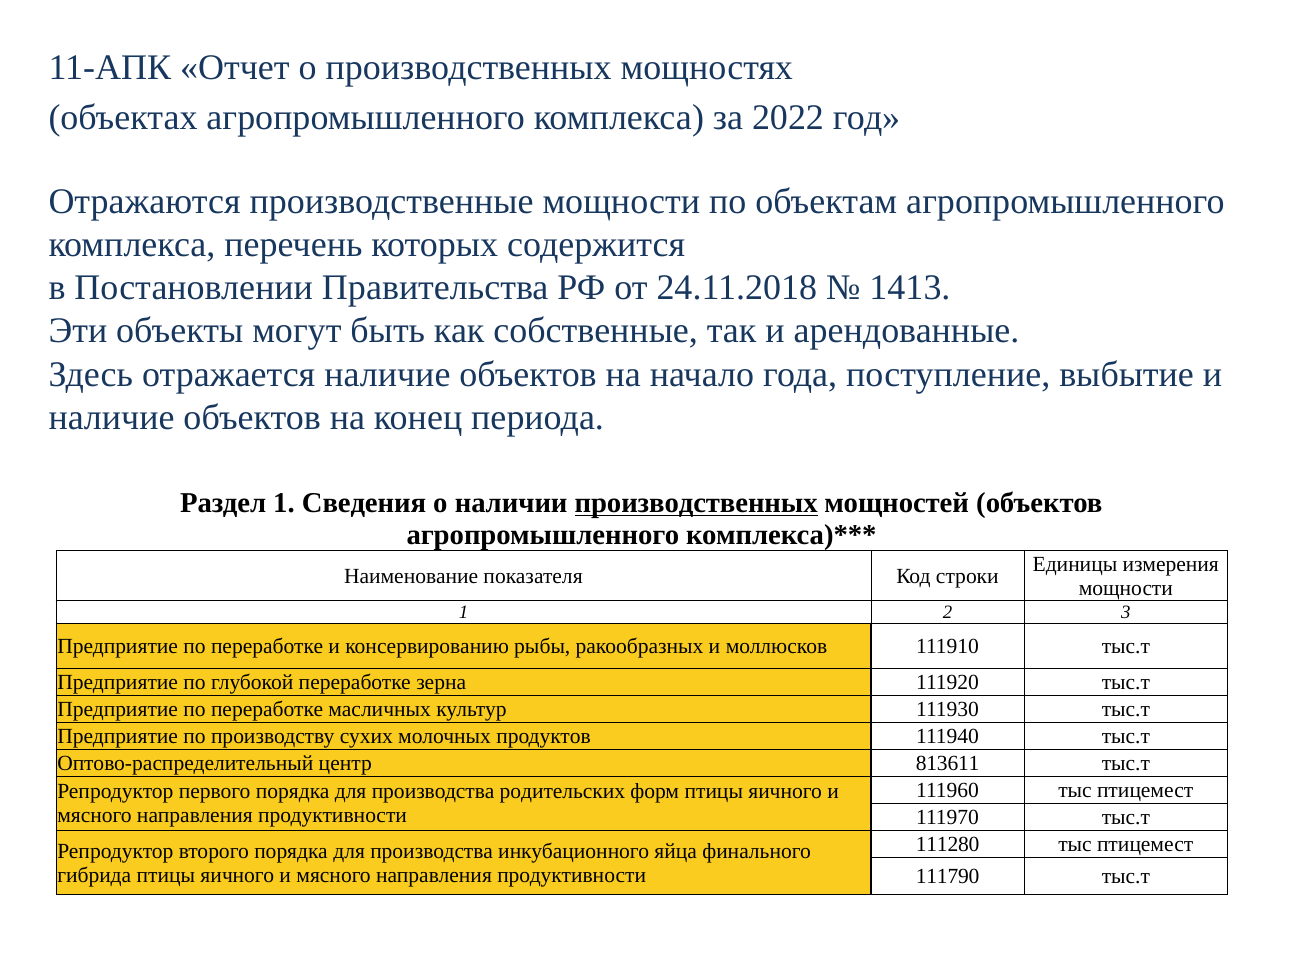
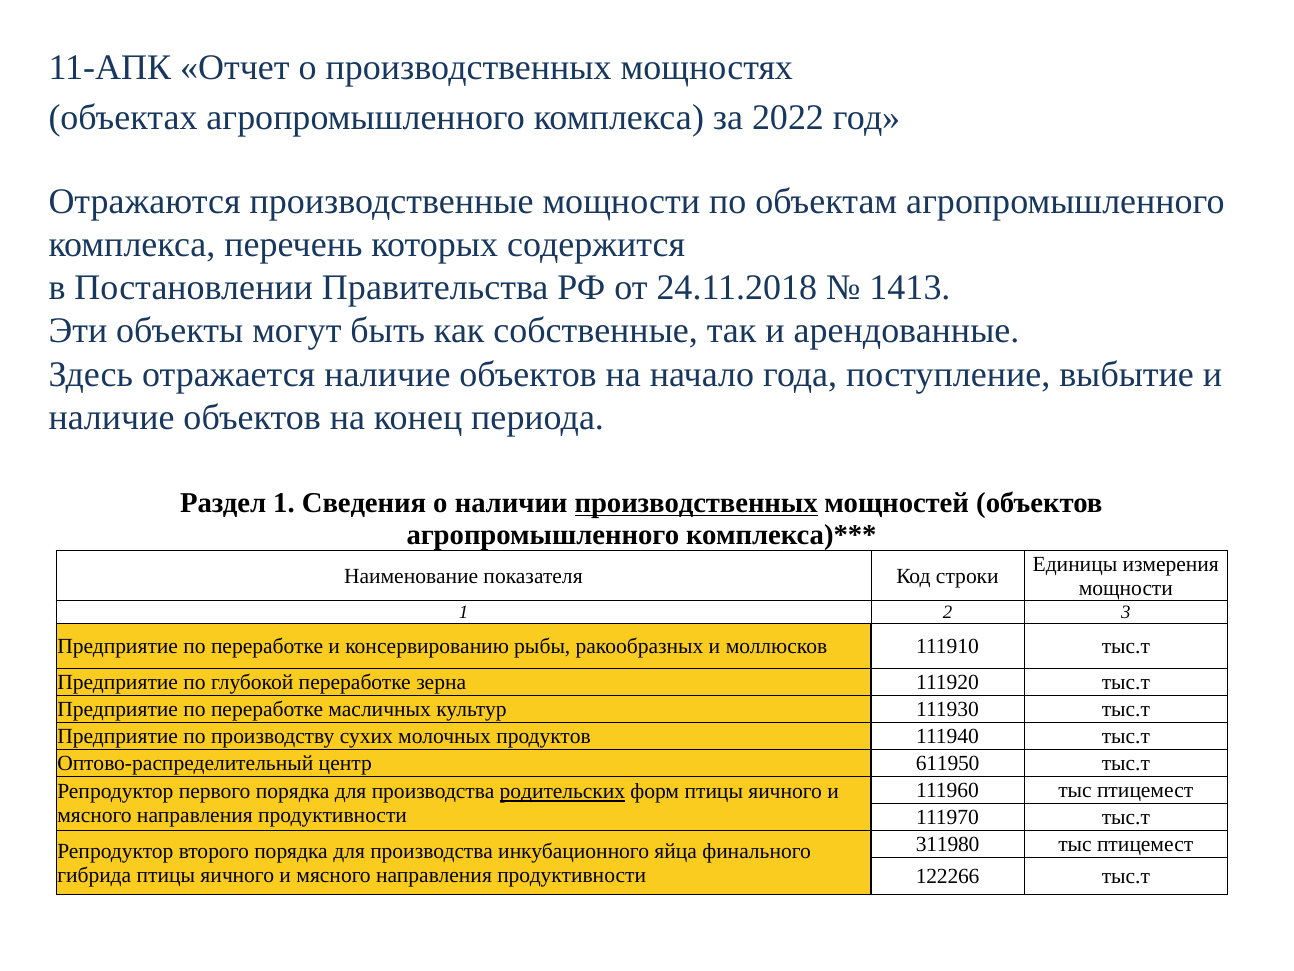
813611: 813611 -> 611950 (948, 763)
родительских underline: none -> present (562, 791)
111280: 111280 -> 311980 (948, 844)
111790: 111790 -> 122266 (948, 876)
